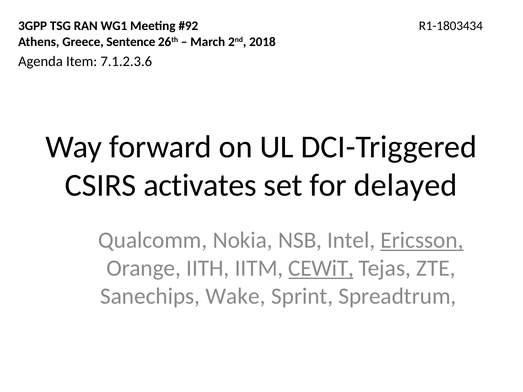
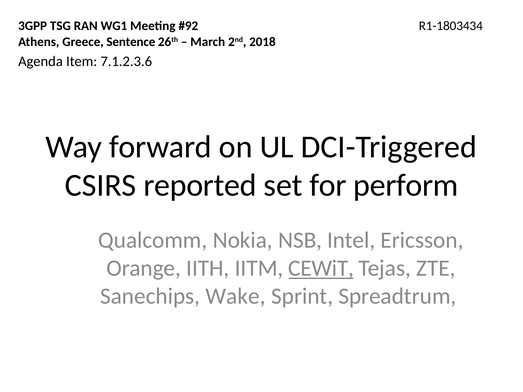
activates: activates -> reported (200, 185)
delayed: delayed -> perform (406, 185)
Ericsson underline: present -> none (422, 240)
